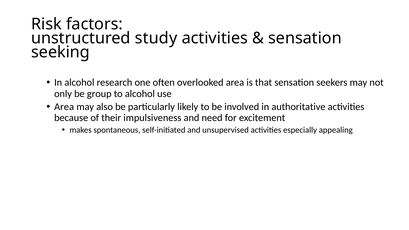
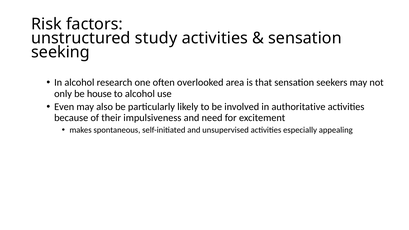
group: group -> house (99, 94)
Area: Area -> Even (64, 107)
